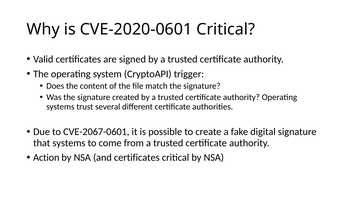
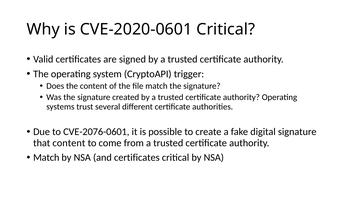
CVE-2067-0601: CVE-2067-0601 -> CVE-2076-0601 (96, 132)
that systems: systems -> content (69, 143)
Action: Action -> Match (46, 157)
